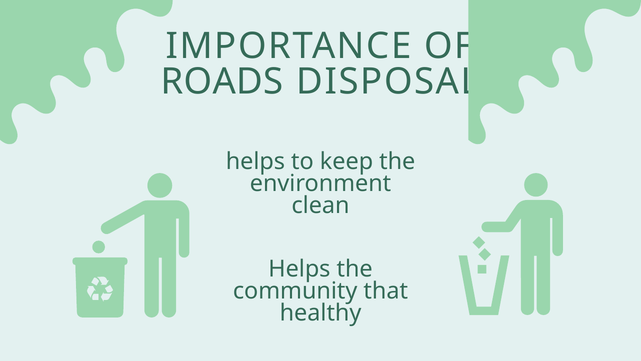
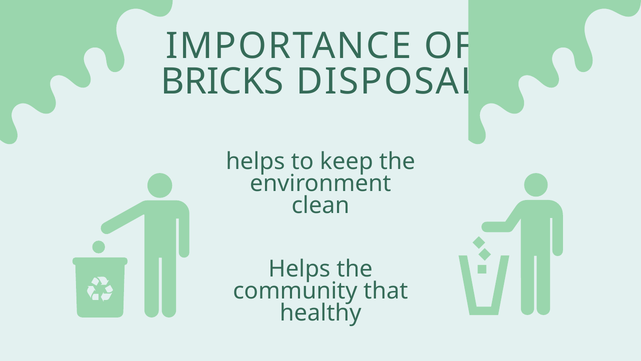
ROADS: ROADS -> BRICKS (222, 82)
